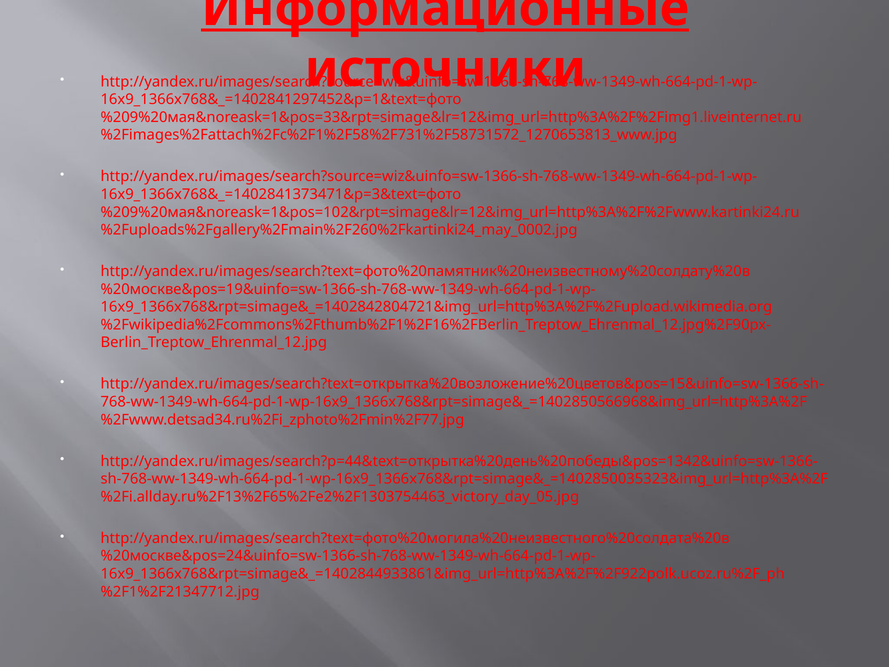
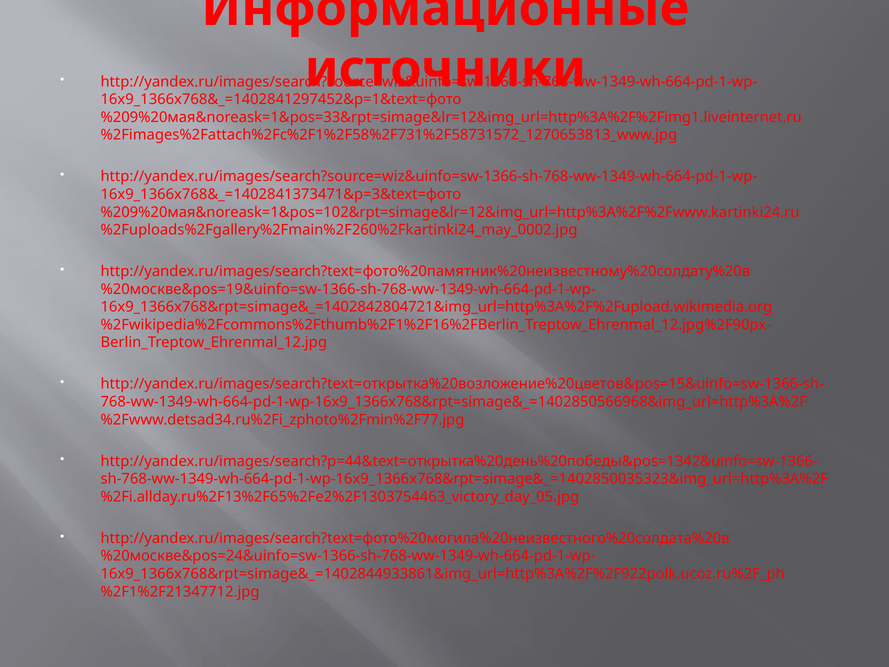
Информационные underline: present -> none (445, 8)
